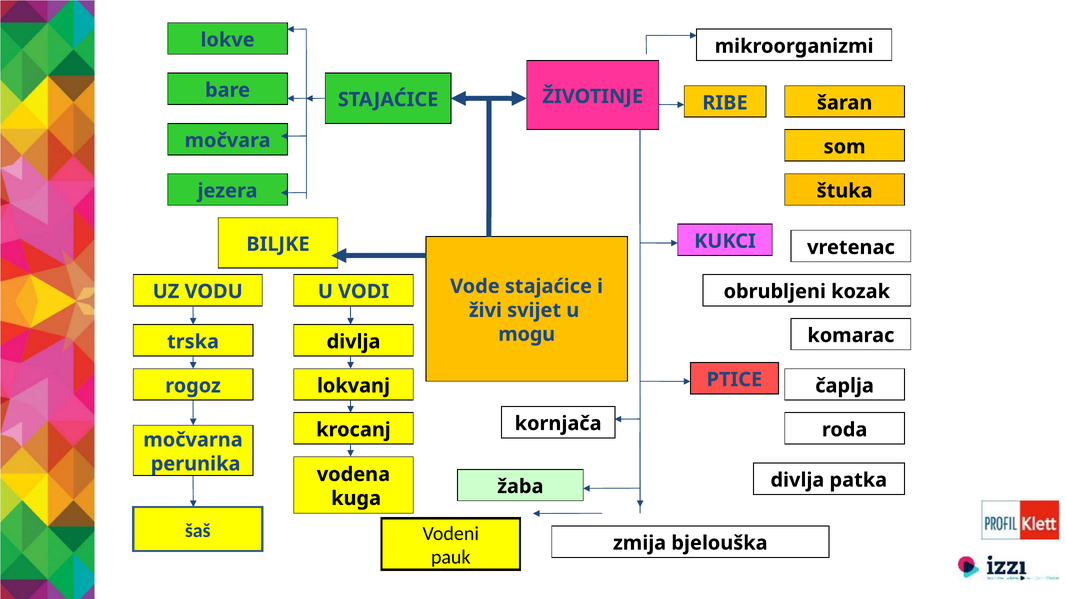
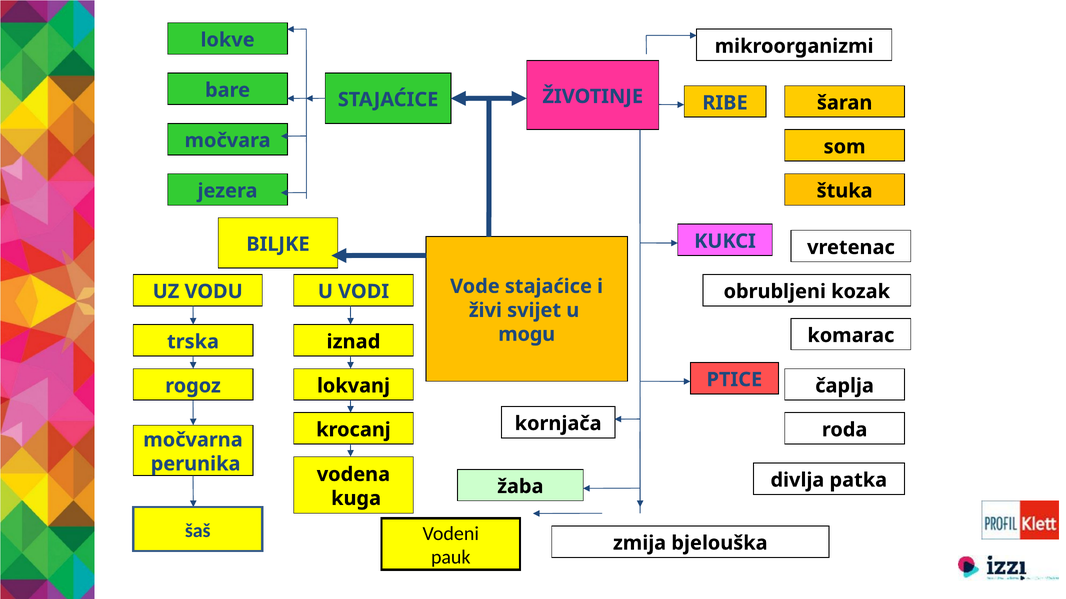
divlja: divlja -> iznad (353, 342)
